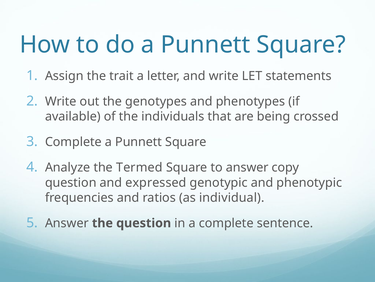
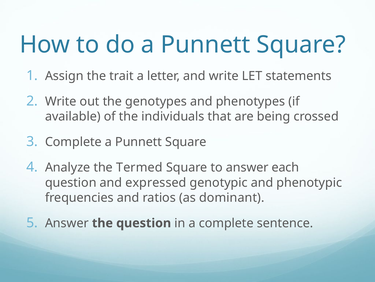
copy: copy -> each (285, 167)
individual: individual -> dominant (232, 197)
